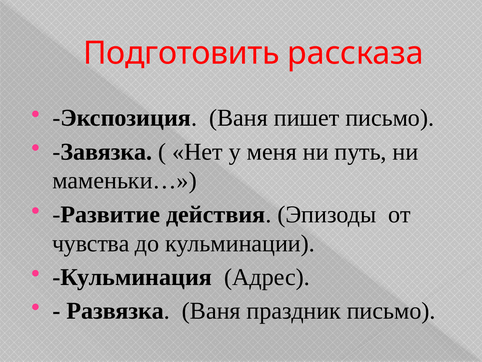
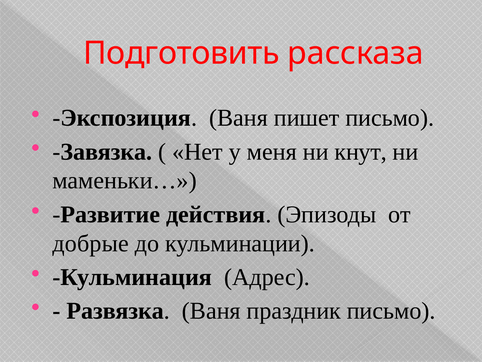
путь: путь -> кнут (361, 152)
чувства: чувства -> добрые (91, 243)
